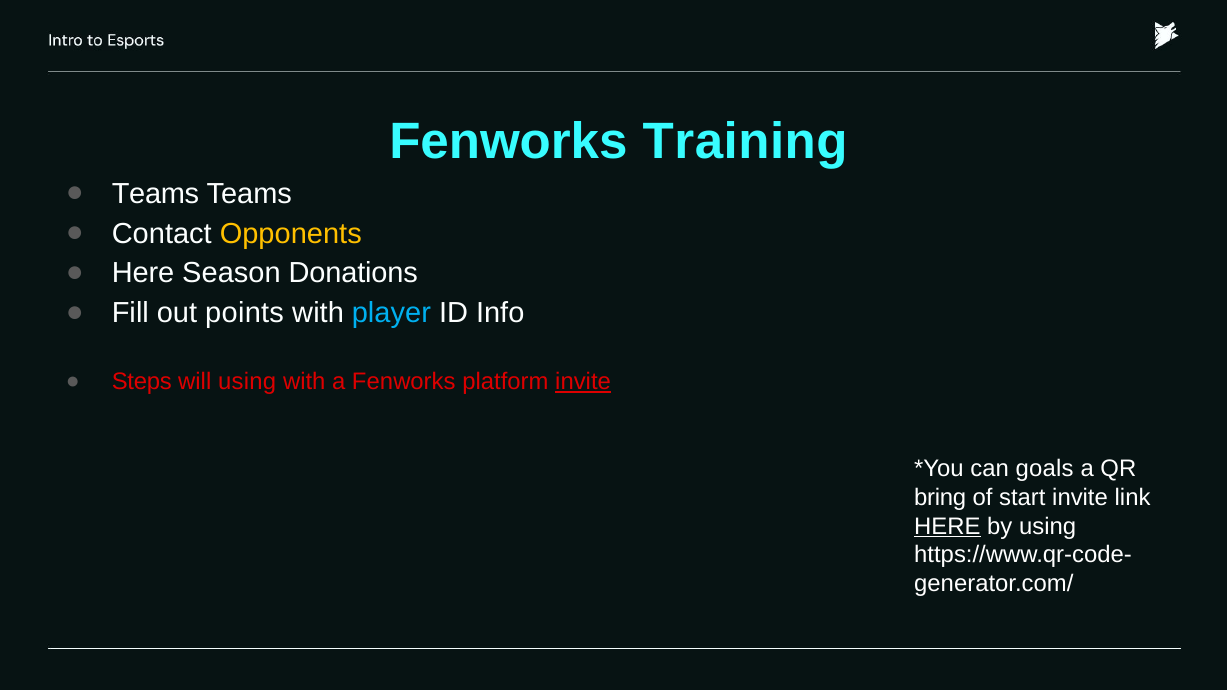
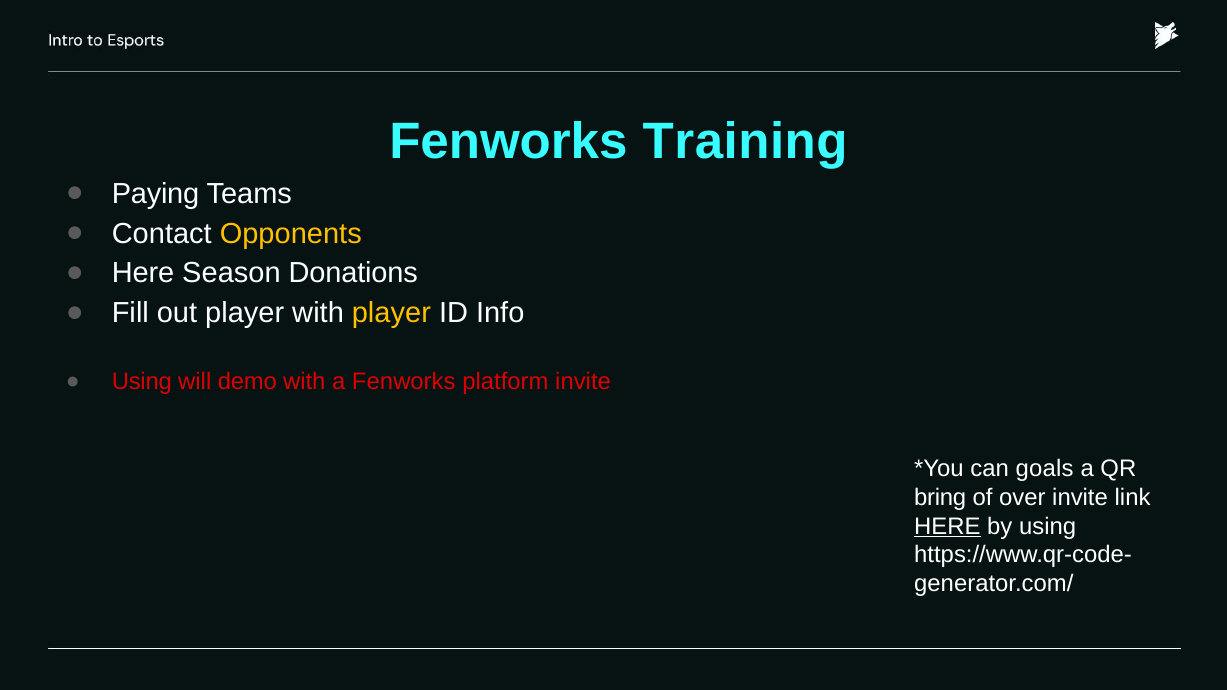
Teams: Teams -> Paying (156, 194)
out points: points -> player (245, 313)
player colour: light blue -> yellow (391, 313)
Steps: Steps -> Using (142, 382)
will using: using -> demo (247, 382)
invite underline: present -> none (583, 382)
start: start -> over (1022, 498)
